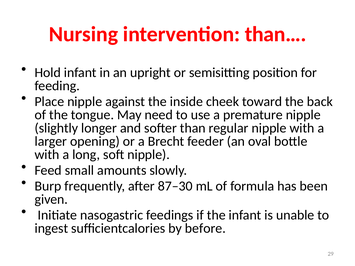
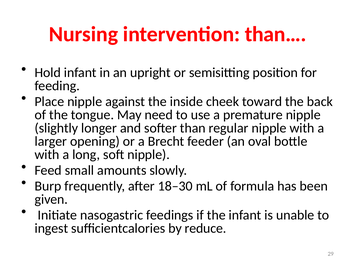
87–30: 87–30 -> 18–30 (175, 186)
before: before -> reduce (205, 229)
